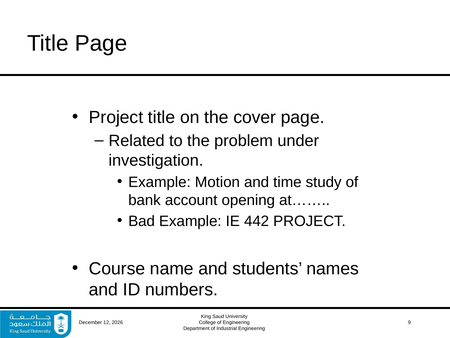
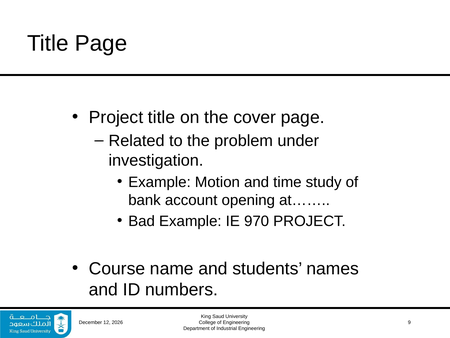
442: 442 -> 970 (257, 221)
